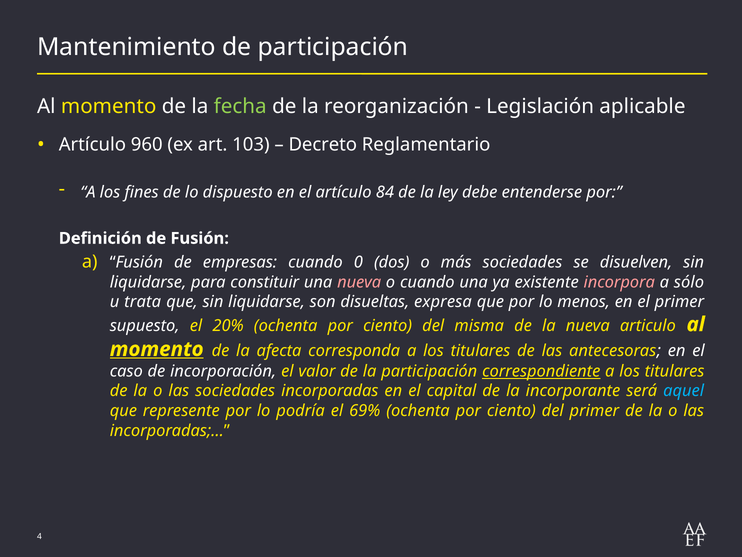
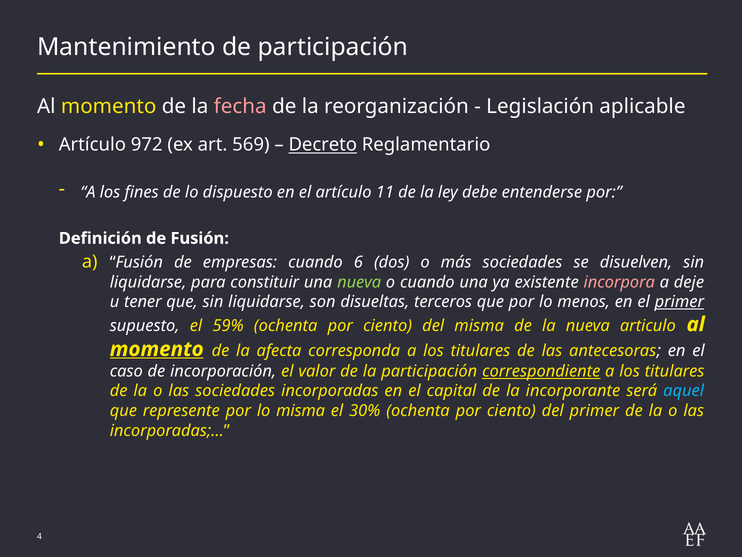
fecha colour: light green -> pink (240, 106)
960: 960 -> 972 (147, 145)
103: 103 -> 569 (251, 145)
Decreto underline: none -> present (323, 145)
84: 84 -> 11 (385, 192)
0: 0 -> 6 (358, 262)
nueva colour: pink -> light green (359, 282)
sólo: sólo -> deje (689, 282)
trata: trata -> tener (143, 302)
expresa: expresa -> terceros (443, 302)
primer underline: none -> present (679, 302)
20%: 20% -> 59% (228, 326)
lo podría: podría -> misma (301, 410)
69%: 69% -> 30% (365, 410)
